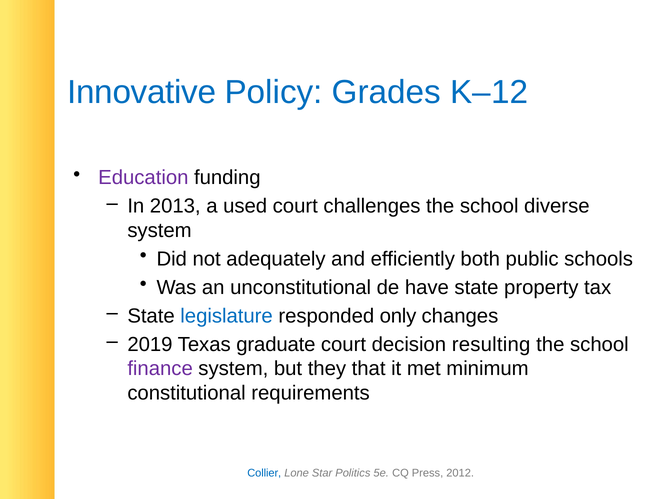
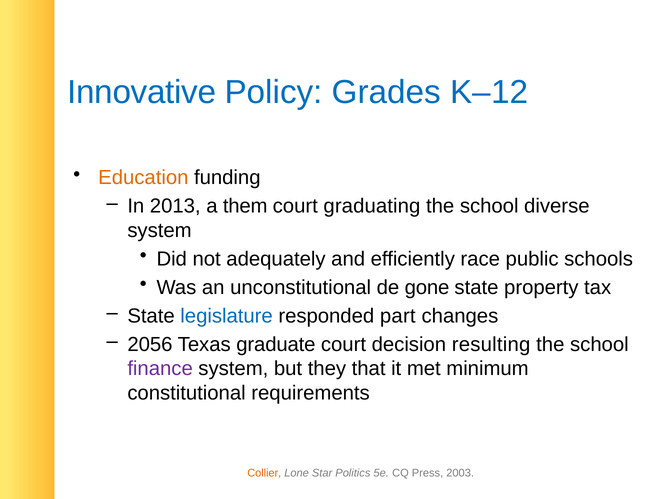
Education colour: purple -> orange (143, 178)
used: used -> them (245, 206)
challenges: challenges -> graduating (372, 206)
both: both -> race (480, 259)
have: have -> gone (427, 288)
only: only -> part (398, 316)
2019: 2019 -> 2056 (150, 345)
Collier colour: blue -> orange (264, 473)
2012: 2012 -> 2003 (460, 473)
